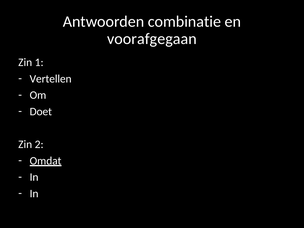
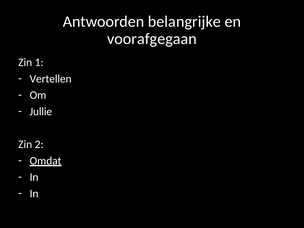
combinatie: combinatie -> belangrijke (184, 22)
Doet: Doet -> Jullie (41, 112)
